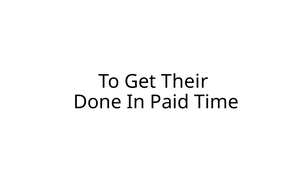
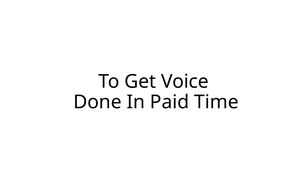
Their: Their -> Voice (185, 82)
